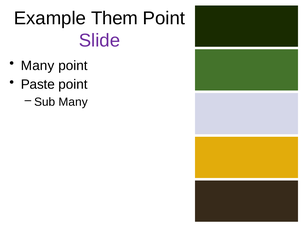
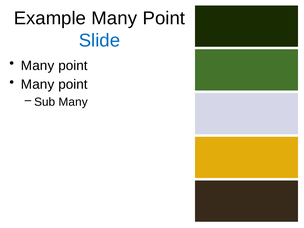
Example Them: Them -> Many (114, 18)
Slide colour: purple -> blue (100, 41)
Paste: Paste -> Many (38, 84)
